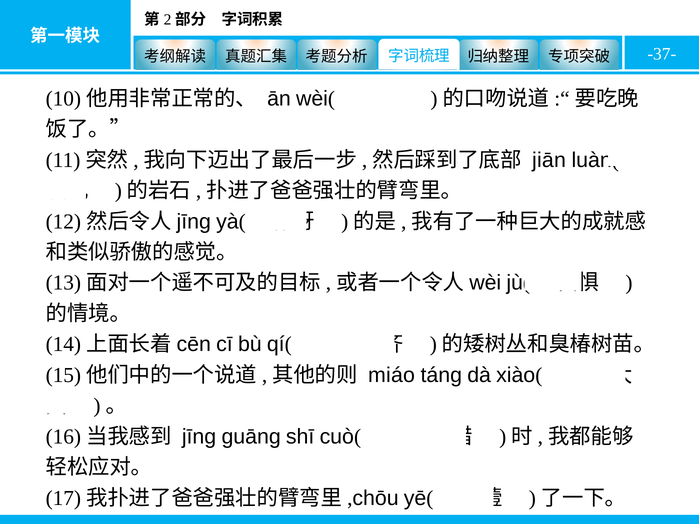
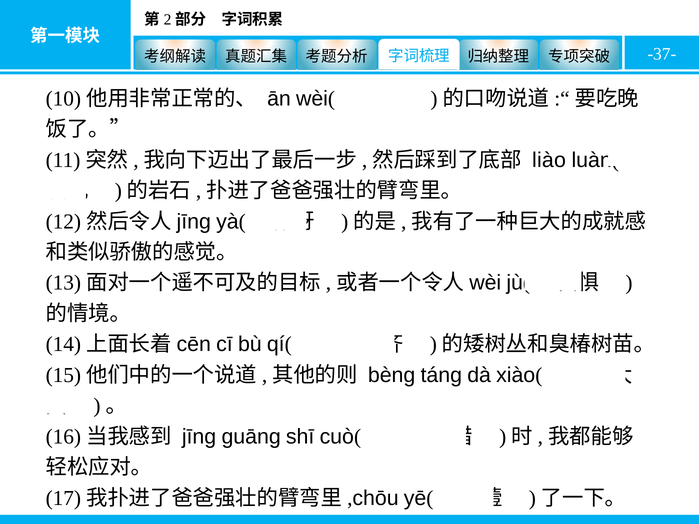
jiān: jiān -> liào (549, 160)
miáo: miáo -> bènɡ (392, 375)
